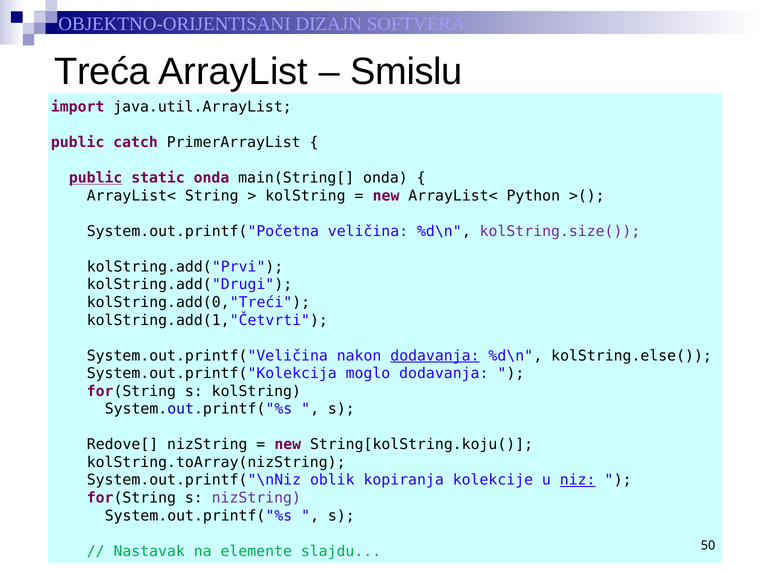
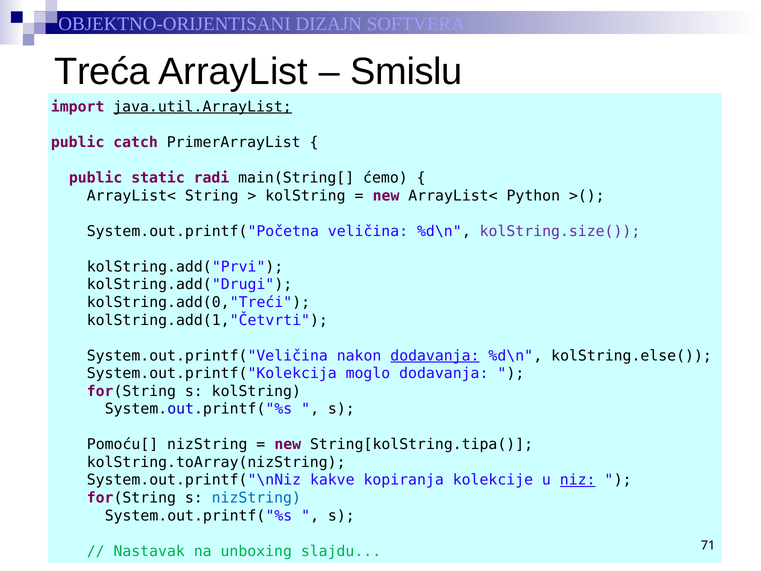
java.util.ArrayList underline: none -> present (203, 107)
public underline: present -> none (96, 178)
static onda: onda -> radi (211, 178)
main(String[ onda: onda -> ćemo (385, 178)
Redove[: Redove[ -> Pomoću[ (123, 444)
String[kolString.koju(: String[kolString.koju( -> String[kolString.tipa( (422, 444)
oblik: oblik -> kakve (332, 480)
nizString colour: purple -> blue (256, 498)
elemente: elemente -> unboxing (256, 551)
50: 50 -> 71 (708, 545)
